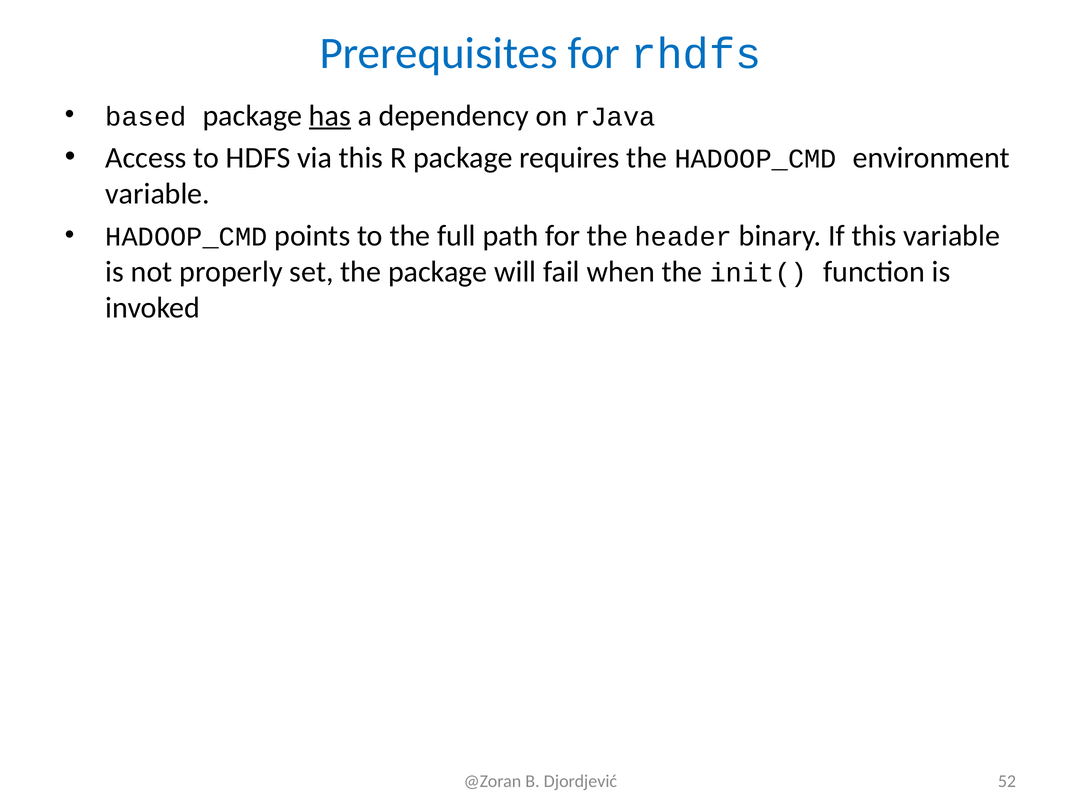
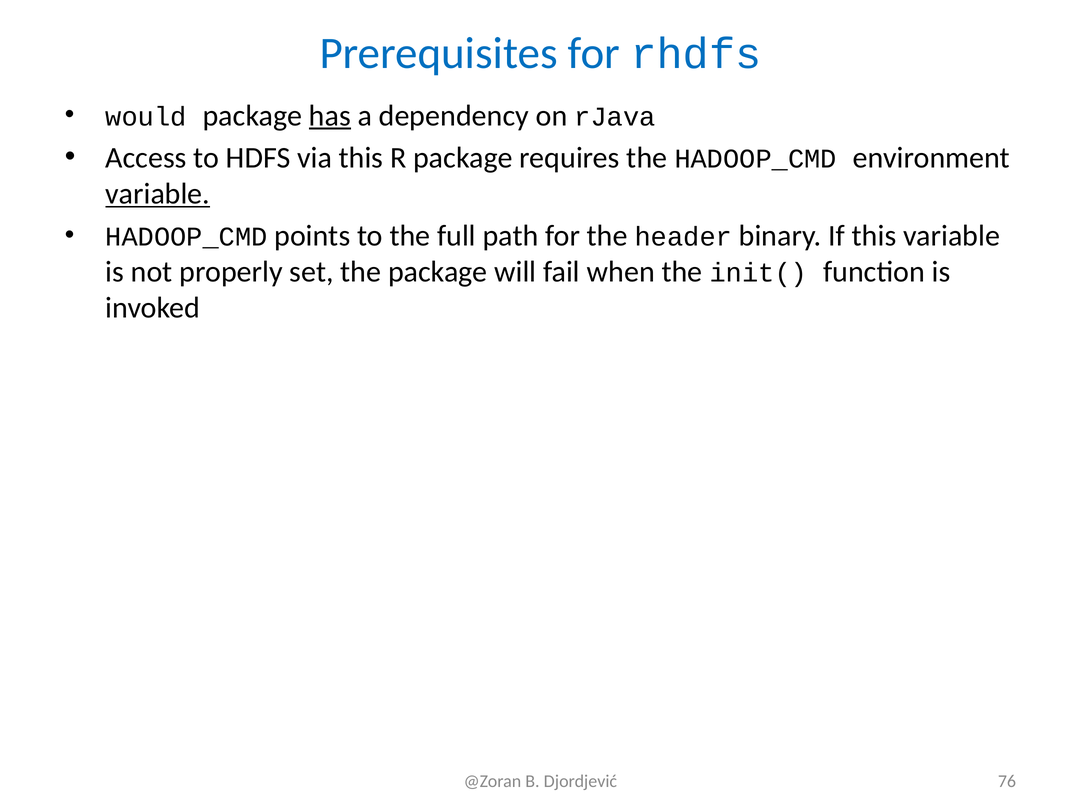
based: based -> would (146, 117)
variable underline: none -> present (158, 194)
52: 52 -> 76 (1007, 781)
